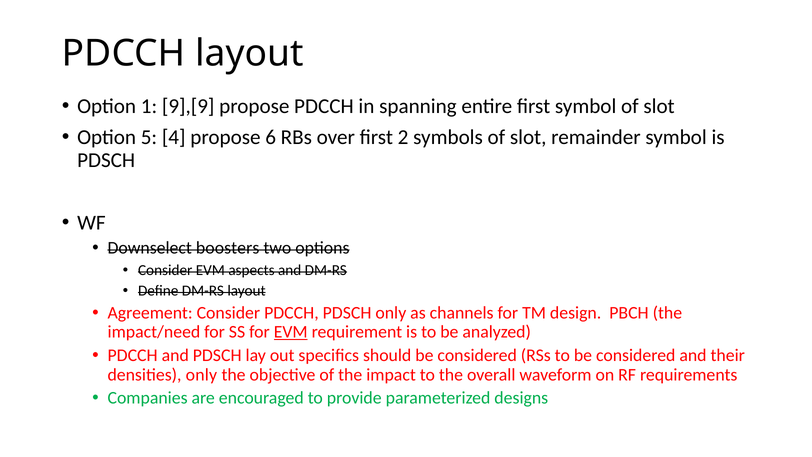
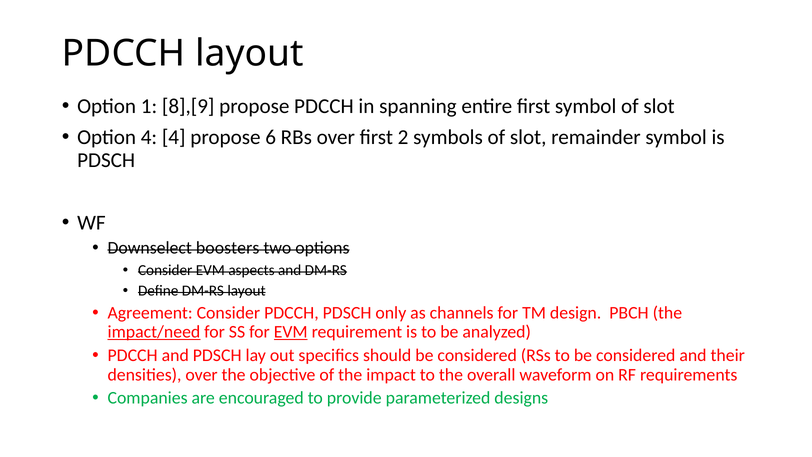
9],[9: 9],[9 -> 8],[9 (188, 106)
Option 5: 5 -> 4 (149, 137)
impact/need underline: none -> present (154, 332)
densities only: only -> over (202, 374)
